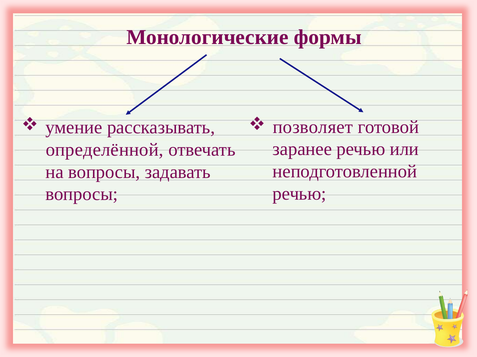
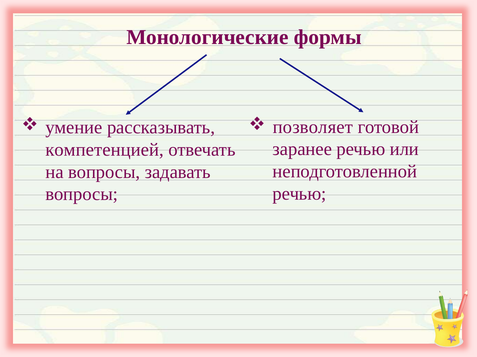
определённой: определённой -> компетенцией (105, 150)
